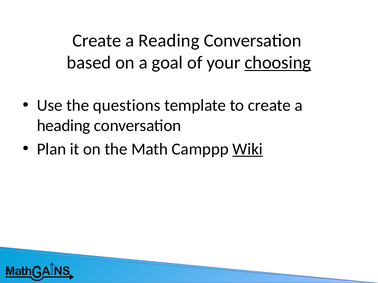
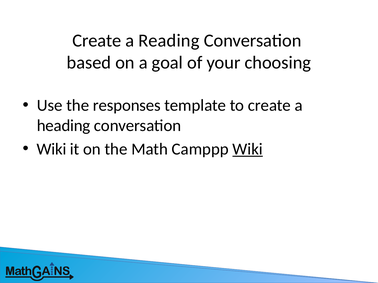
choosing underline: present -> none (278, 63)
questions: questions -> responses (127, 106)
Plan: Plan -> Wiki (52, 149)
